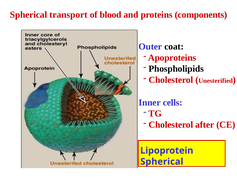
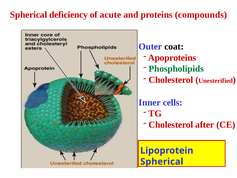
transport: transport -> deficiency (69, 15)
blood: blood -> acute (110, 15)
components: components -> compounds (201, 15)
Phospholipids colour: black -> green (176, 69)
